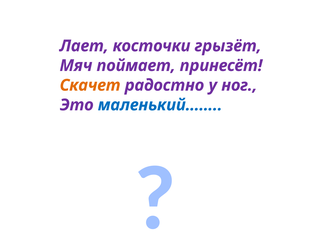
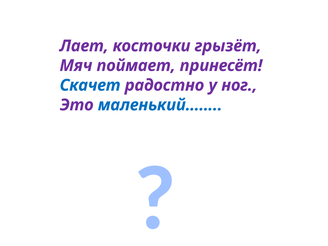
Скачет colour: orange -> blue (90, 85)
